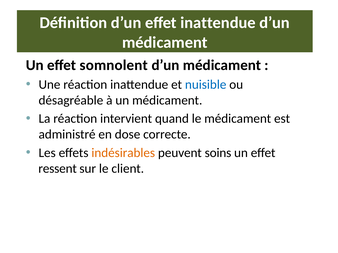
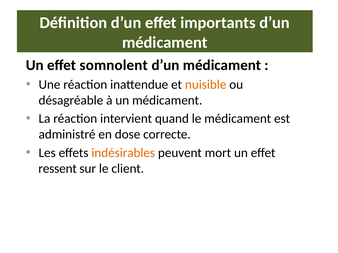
effet inattendue: inattendue -> importants (218, 23)
nuisible colour: blue -> orange (206, 85)
soins: soins -> mort (218, 153)
